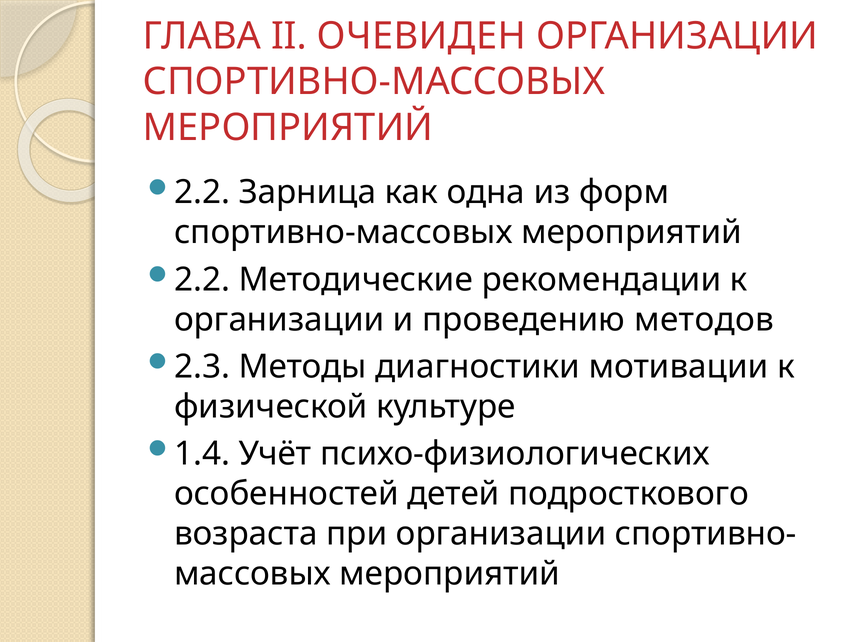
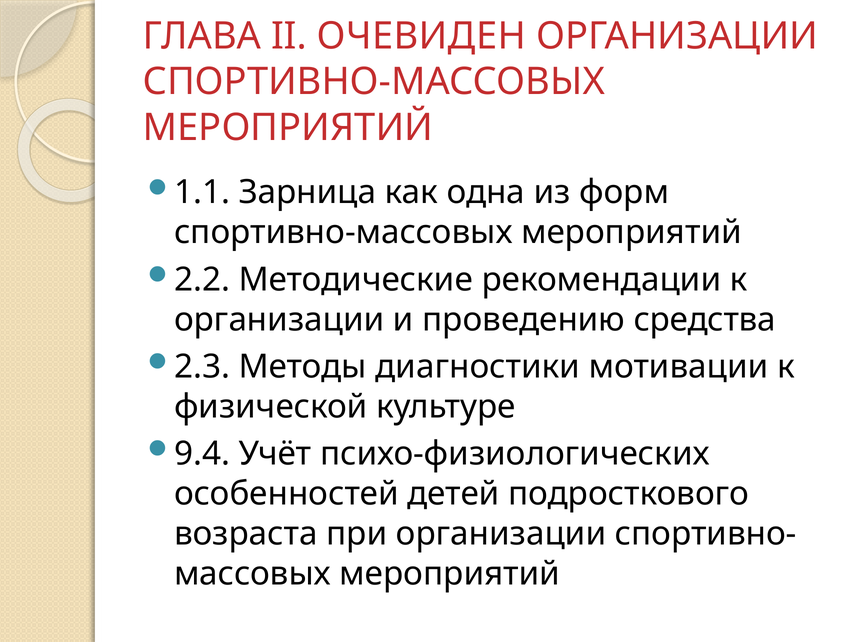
2.2: 2.2 -> 1.1 (202, 192)
методов: методов -> средства (705, 320)
1.4: 1.4 -> 9.4 (202, 454)
